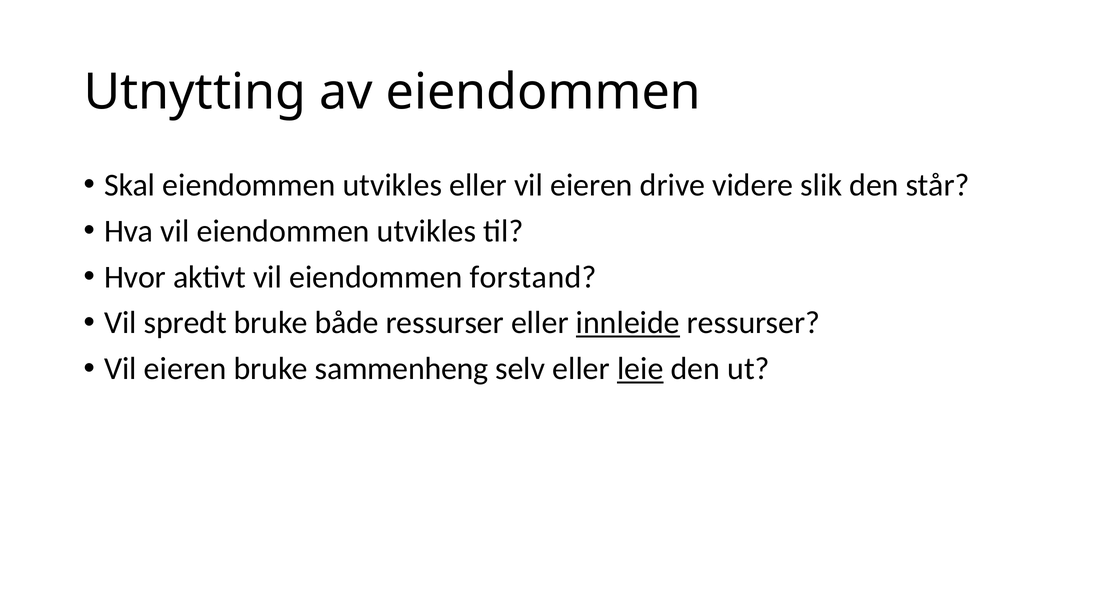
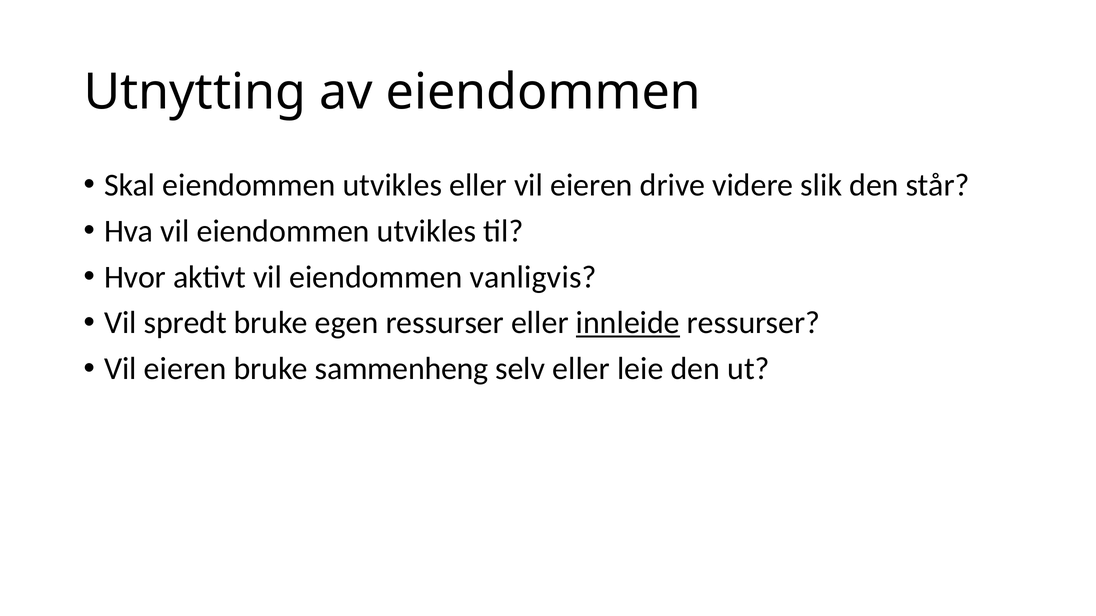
forstand: forstand -> vanligvis (533, 277)
både: både -> egen (347, 323)
leie underline: present -> none (640, 369)
